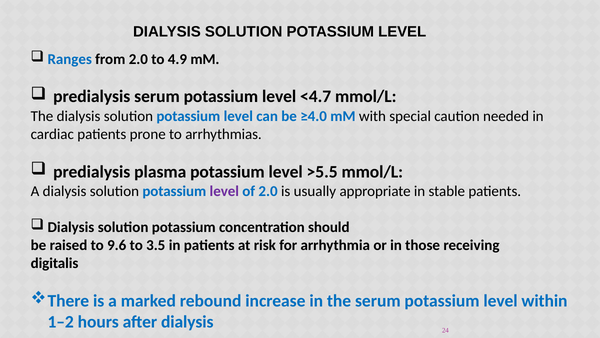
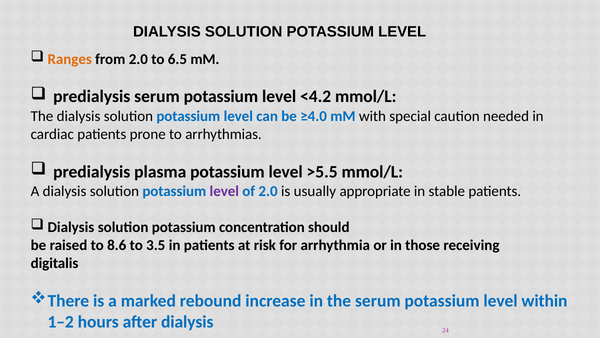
Ranges colour: blue -> orange (70, 59)
4.9: 4.9 -> 6.5 (177, 59)
<4.7: <4.7 -> <4.2 (316, 97)
9.6: 9.6 -> 8.6 (117, 245)
